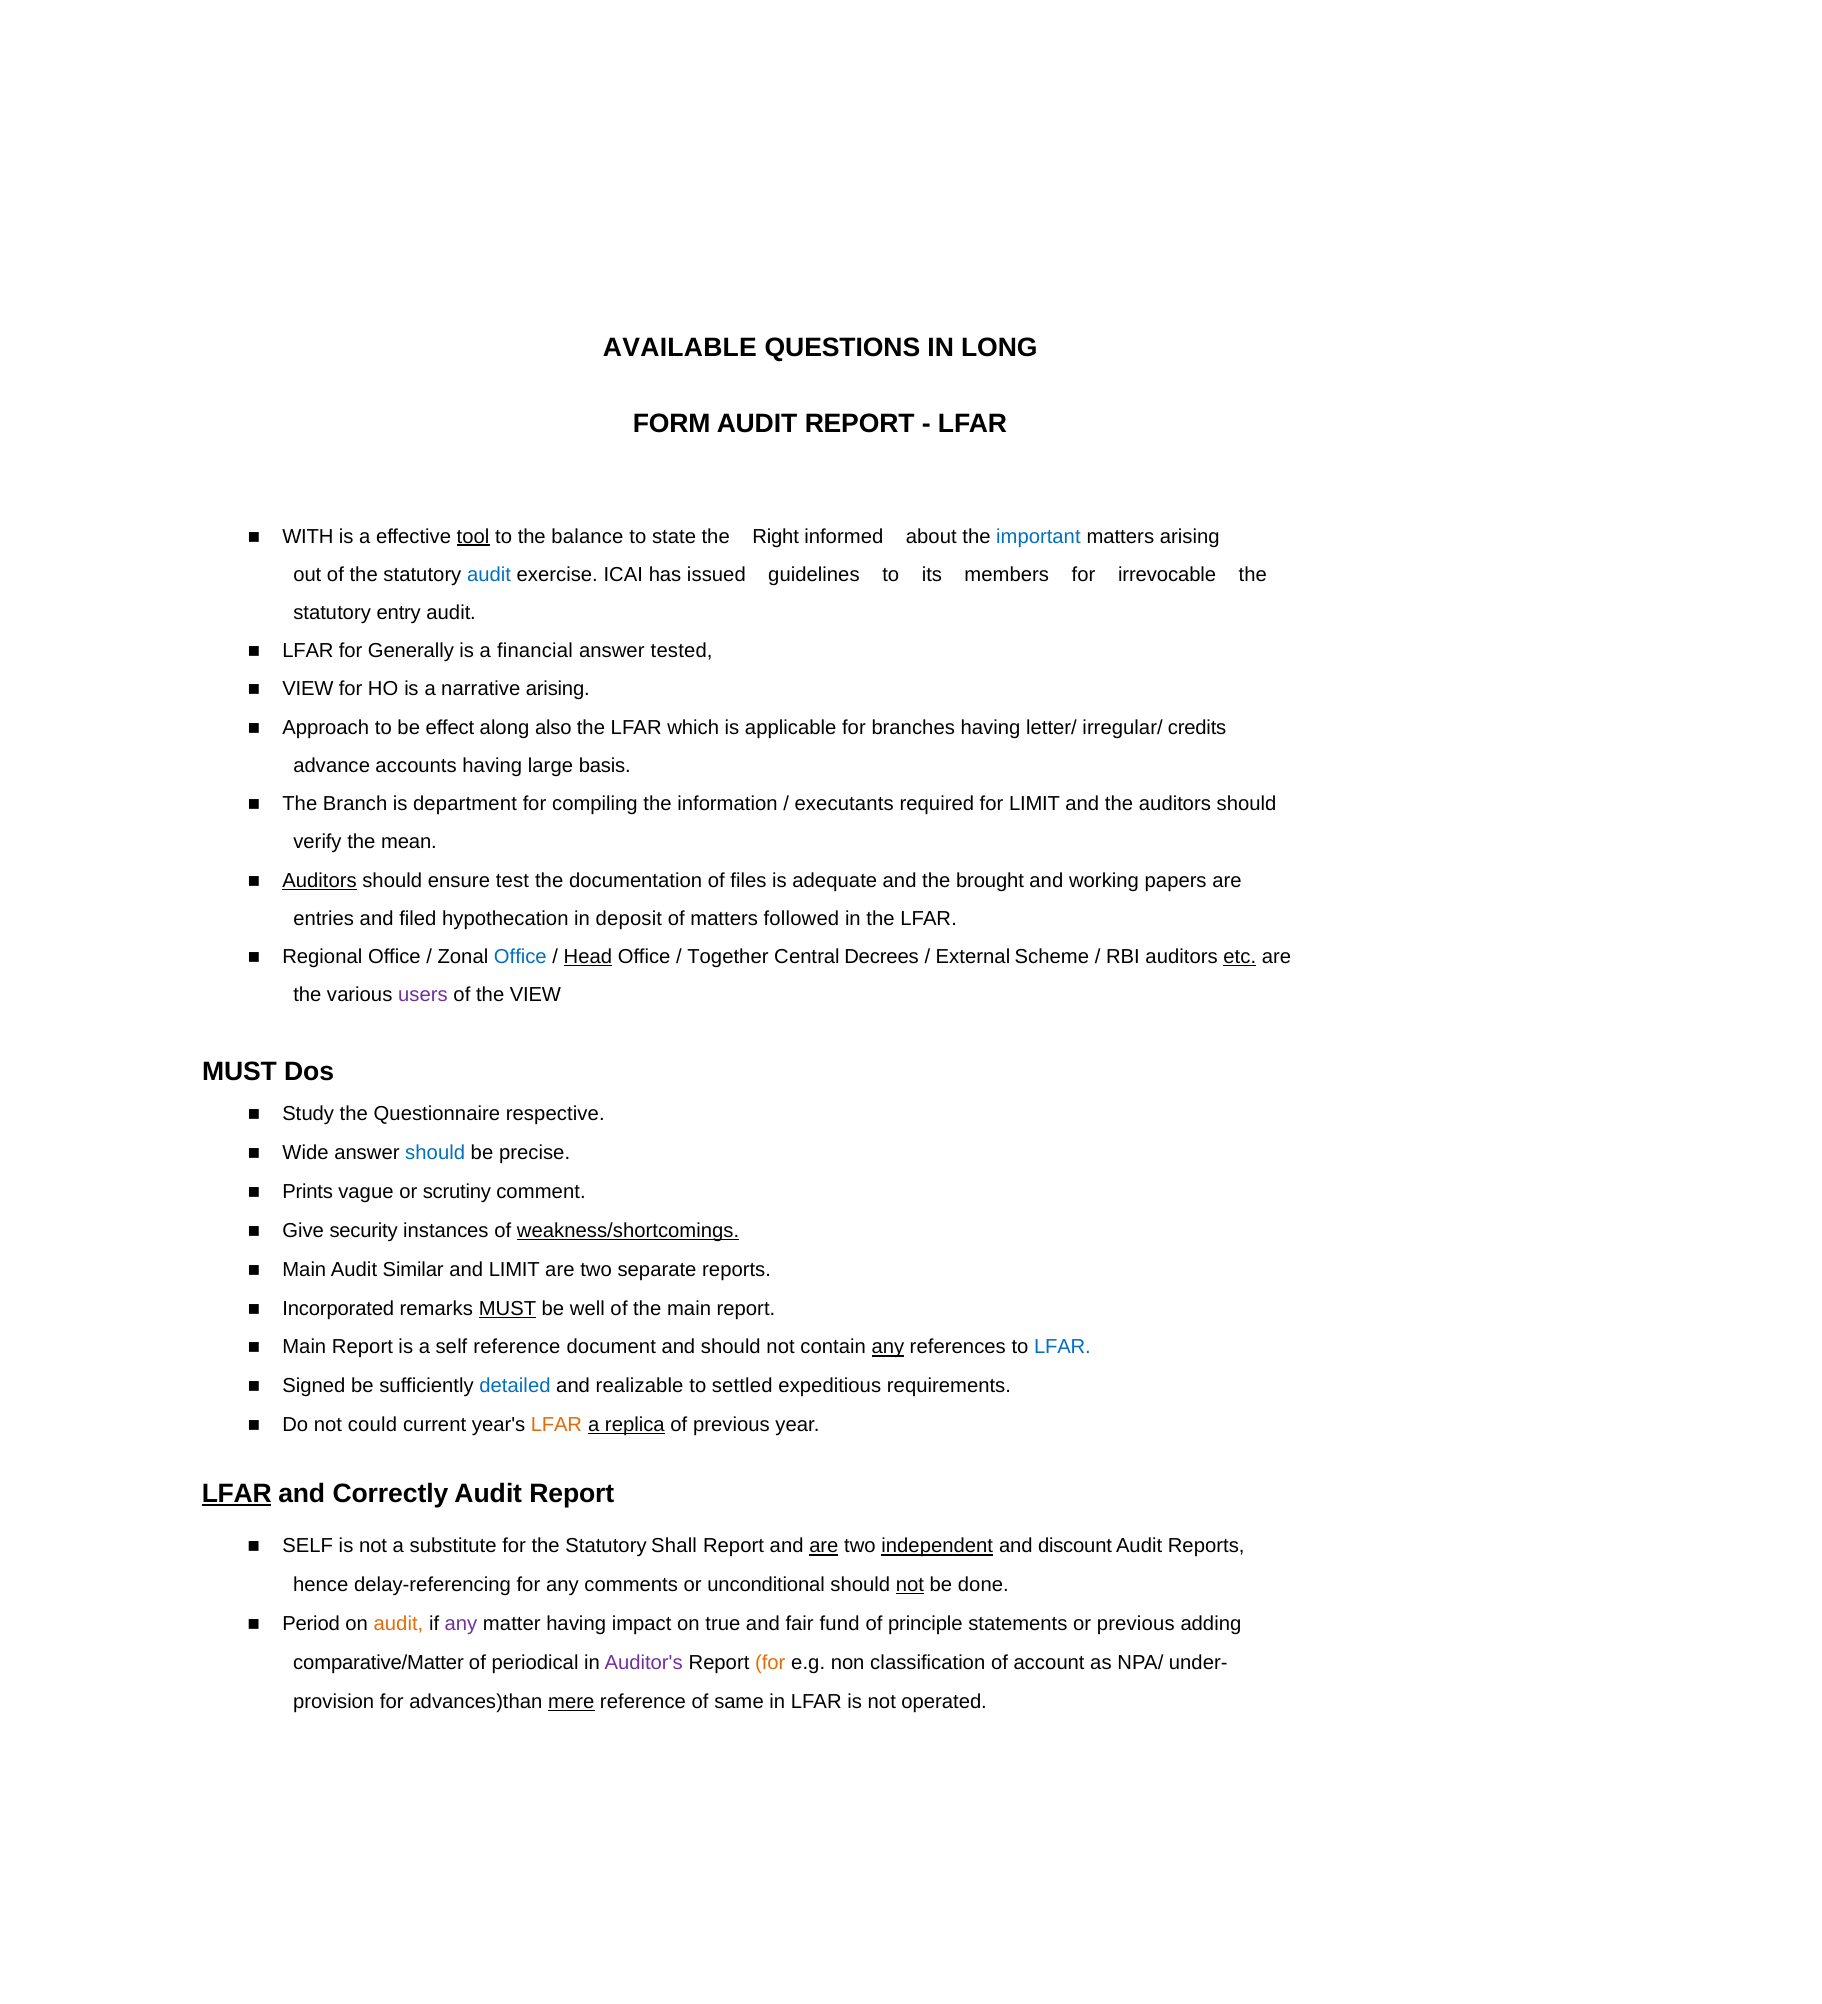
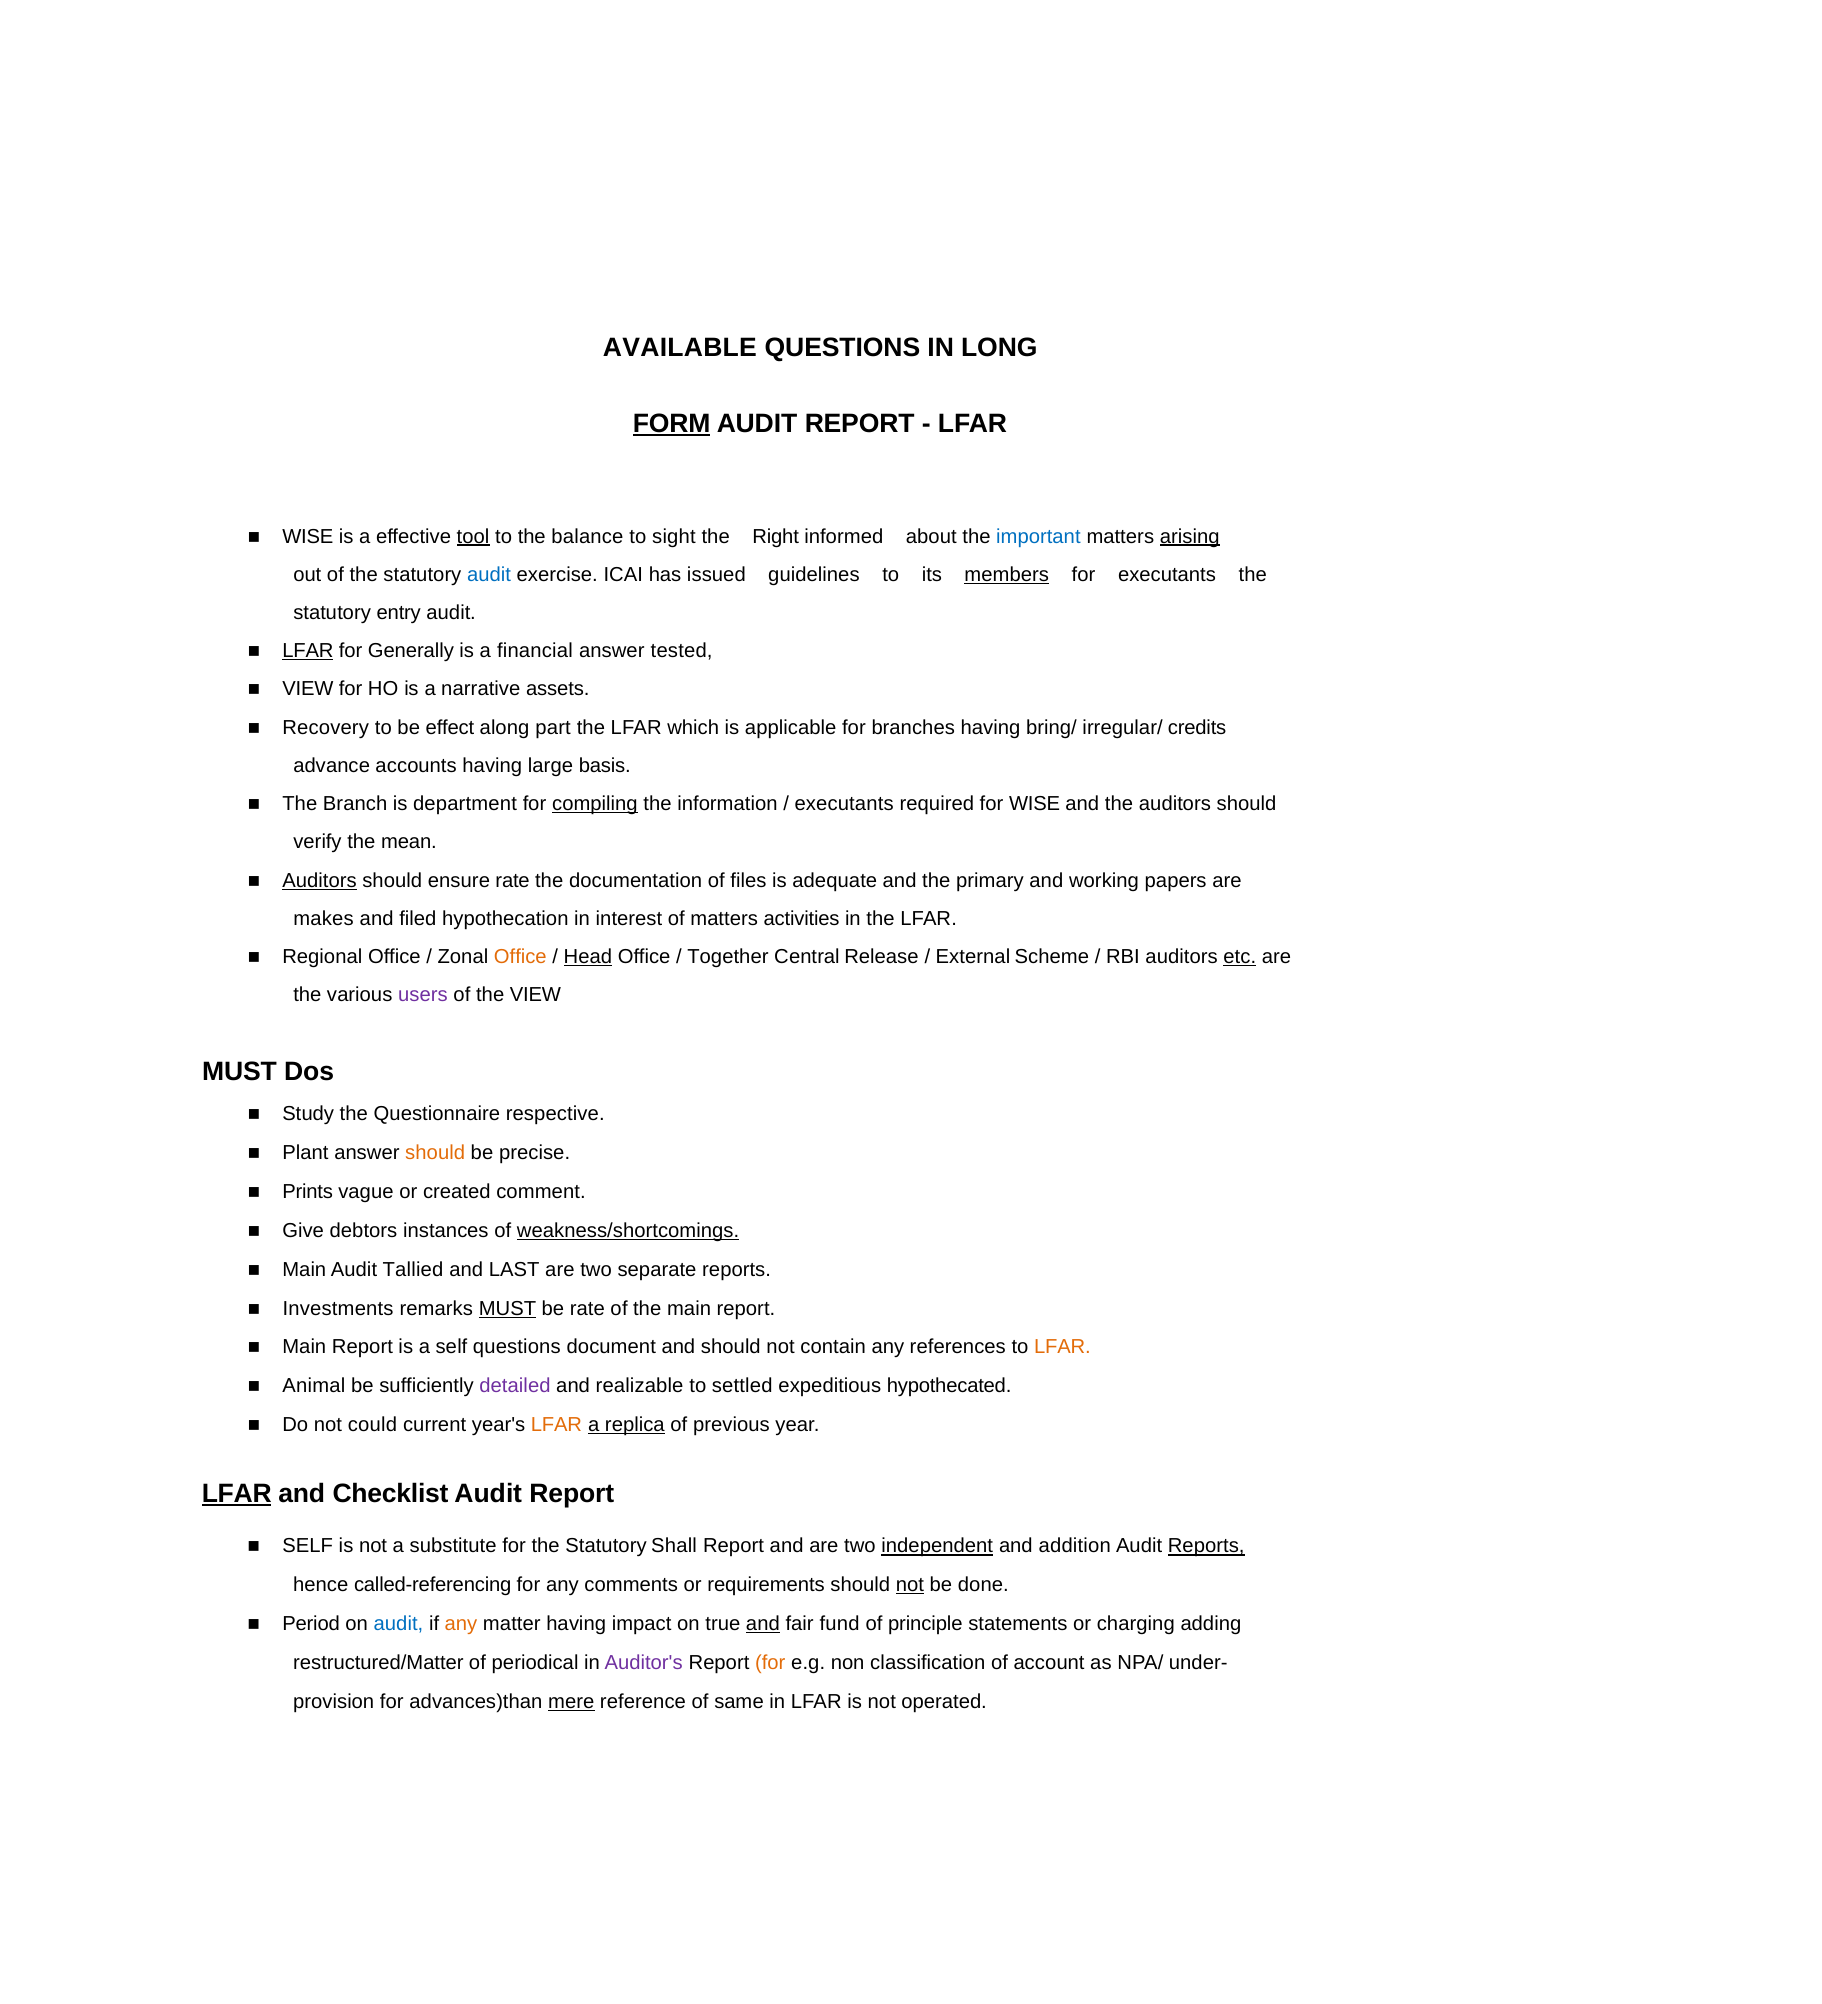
FORM underline: none -> present (672, 424)
WITH: WITH -> WISE (308, 536)
state: state -> sight (674, 536)
arising underline: none -> present (1190, 536)
members underline: none -> present (1007, 575)
for irrevocable: irrevocable -> executants (1167, 575)
LFAR underline: none -> present (308, 651)
narrative arising: arising -> assets (558, 689)
Approach: Approach -> Recovery (326, 728)
also: also -> part (553, 728)
letter/: letter/ -> bring/ (1051, 728)
compiling underline: none -> present (595, 804)
for LIMIT: LIMIT -> WISE (1035, 804)
ensure test: test -> rate (513, 881)
brought: brought -> primary (990, 881)
entries: entries -> makes (324, 919)
deposit: deposit -> interest (629, 919)
followed: followed -> activities (802, 919)
Office colour: blue -> orange (520, 957)
Decrees: Decrees -> Release (881, 957)
Wide: Wide -> Plant (305, 1153)
should colour: blue -> orange (435, 1153)
scrutiny: scrutiny -> created (457, 1192)
security: security -> debtors (364, 1231)
Similar: Similar -> Tallied (413, 1270)
and LIMIT: LIMIT -> LAST (514, 1270)
Incorporated: Incorporated -> Investments (338, 1308)
be well: well -> rate (587, 1308)
self reference: reference -> questions (517, 1347)
any underline: present -> none (888, 1347)
LFAR colour: blue -> orange (1062, 1347)
Signed: Signed -> Animal (314, 1386)
detailed colour: blue -> purple (515, 1386)
requirements: requirements -> hypothecated (949, 1386)
Correctly: Correctly -> Checklist (391, 1494)
are underline: present -> none (824, 1546)
discount: discount -> addition (1075, 1546)
Reports underline: none -> present (1206, 1546)
delay-referencing: delay-referencing -> called-referencing (433, 1585)
unconditional: unconditional -> requirements (766, 1585)
audit colour: orange -> blue (398, 1624)
any colour: purple -> orange (461, 1624)
and underline: none -> present (763, 1624)
or previous: previous -> charging (1136, 1624)
comparative/Matter: comparative/Matter -> restructured/Matter (378, 1663)
